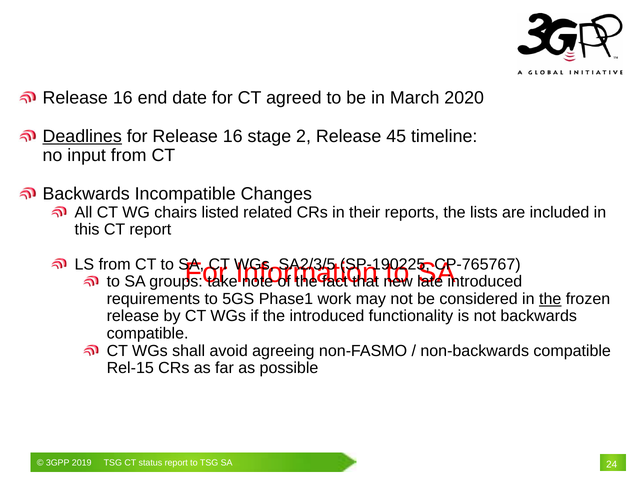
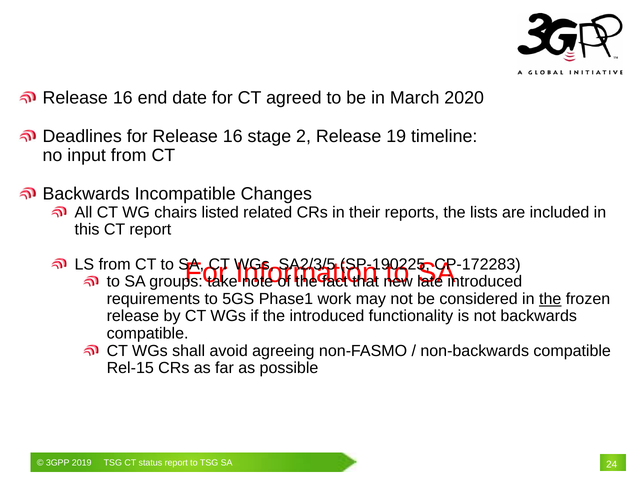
Deadlines underline: present -> none (82, 136)
45: 45 -> 19 (396, 136)
CP-765767: CP-765767 -> CP-172283 (477, 264)
